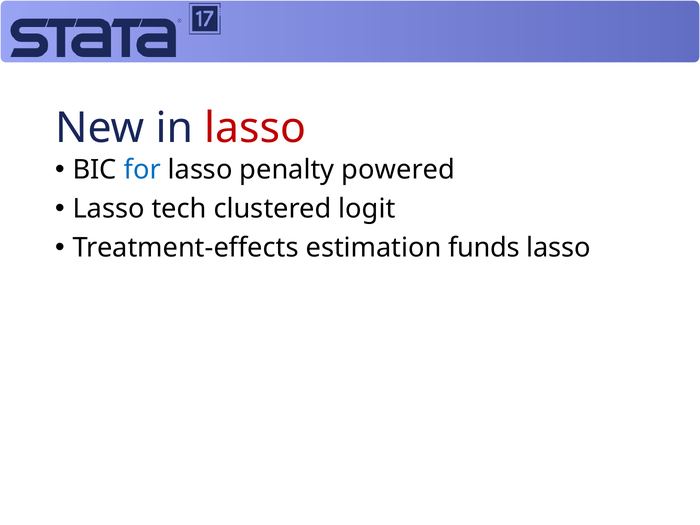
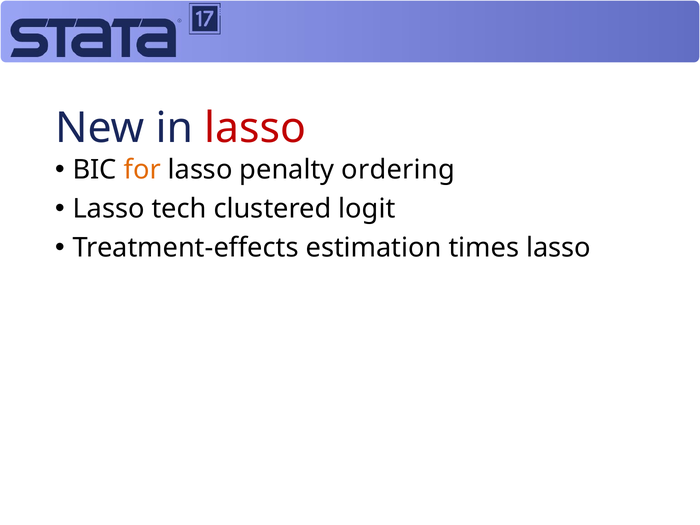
for colour: blue -> orange (142, 170)
powered: powered -> ordering (398, 170)
funds: funds -> times (484, 248)
